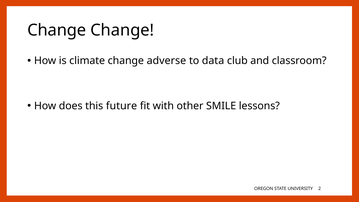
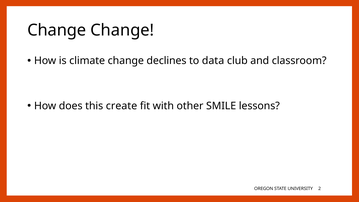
adverse: adverse -> declines (166, 61)
future: future -> create (122, 106)
